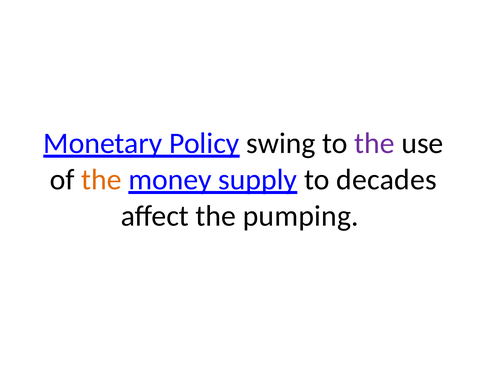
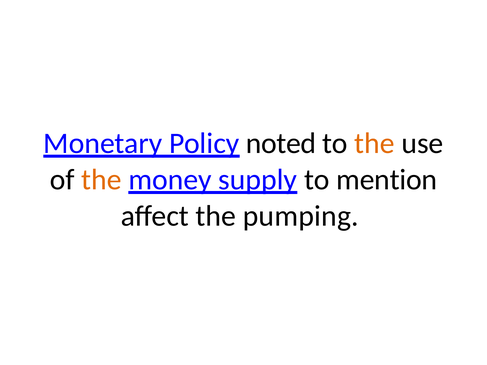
swing: swing -> noted (281, 143)
the colour: purple -> orange (374, 143)
decades: decades -> mention (387, 180)
